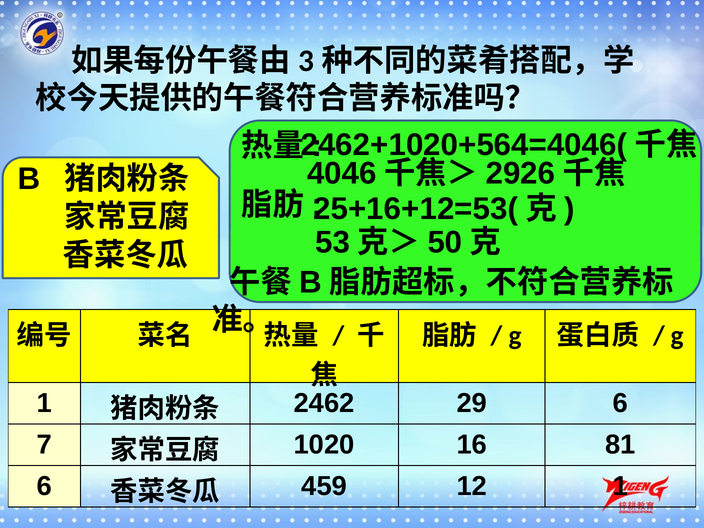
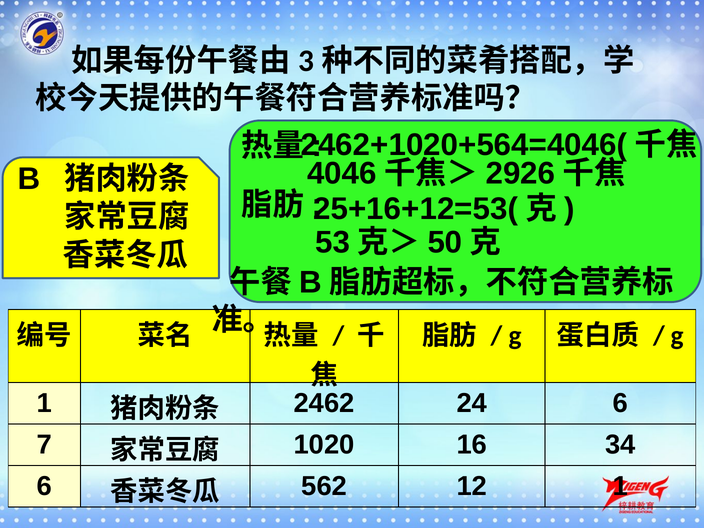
29: 29 -> 24 (472, 403)
81: 81 -> 34 (620, 445)
459: 459 -> 562 (324, 486)
